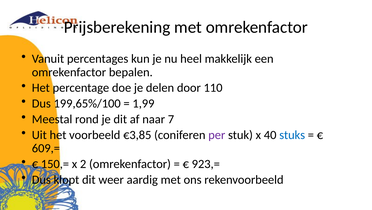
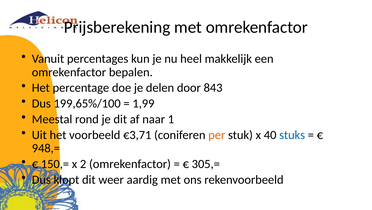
110: 110 -> 843 (213, 88)
7: 7 -> 1 (171, 119)
€3,85: €3,85 -> €3,71 (137, 134)
per colour: purple -> orange (217, 134)
609,=: 609,= -> 948,= (46, 148)
923,=: 923,= -> 305,= (206, 163)
